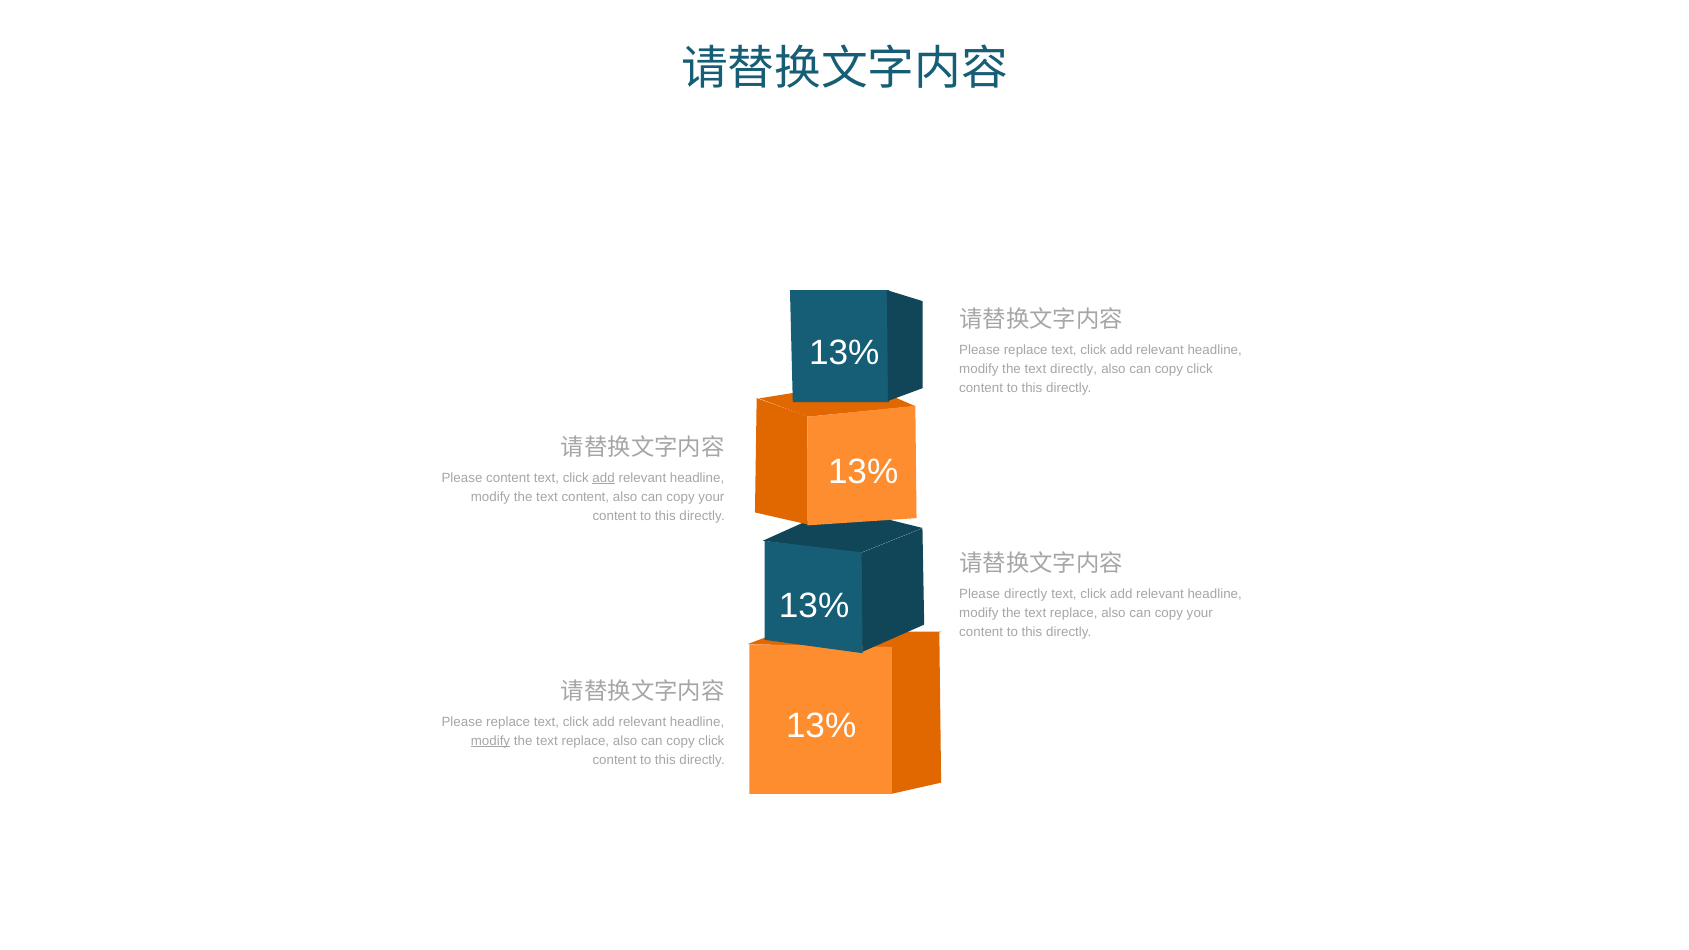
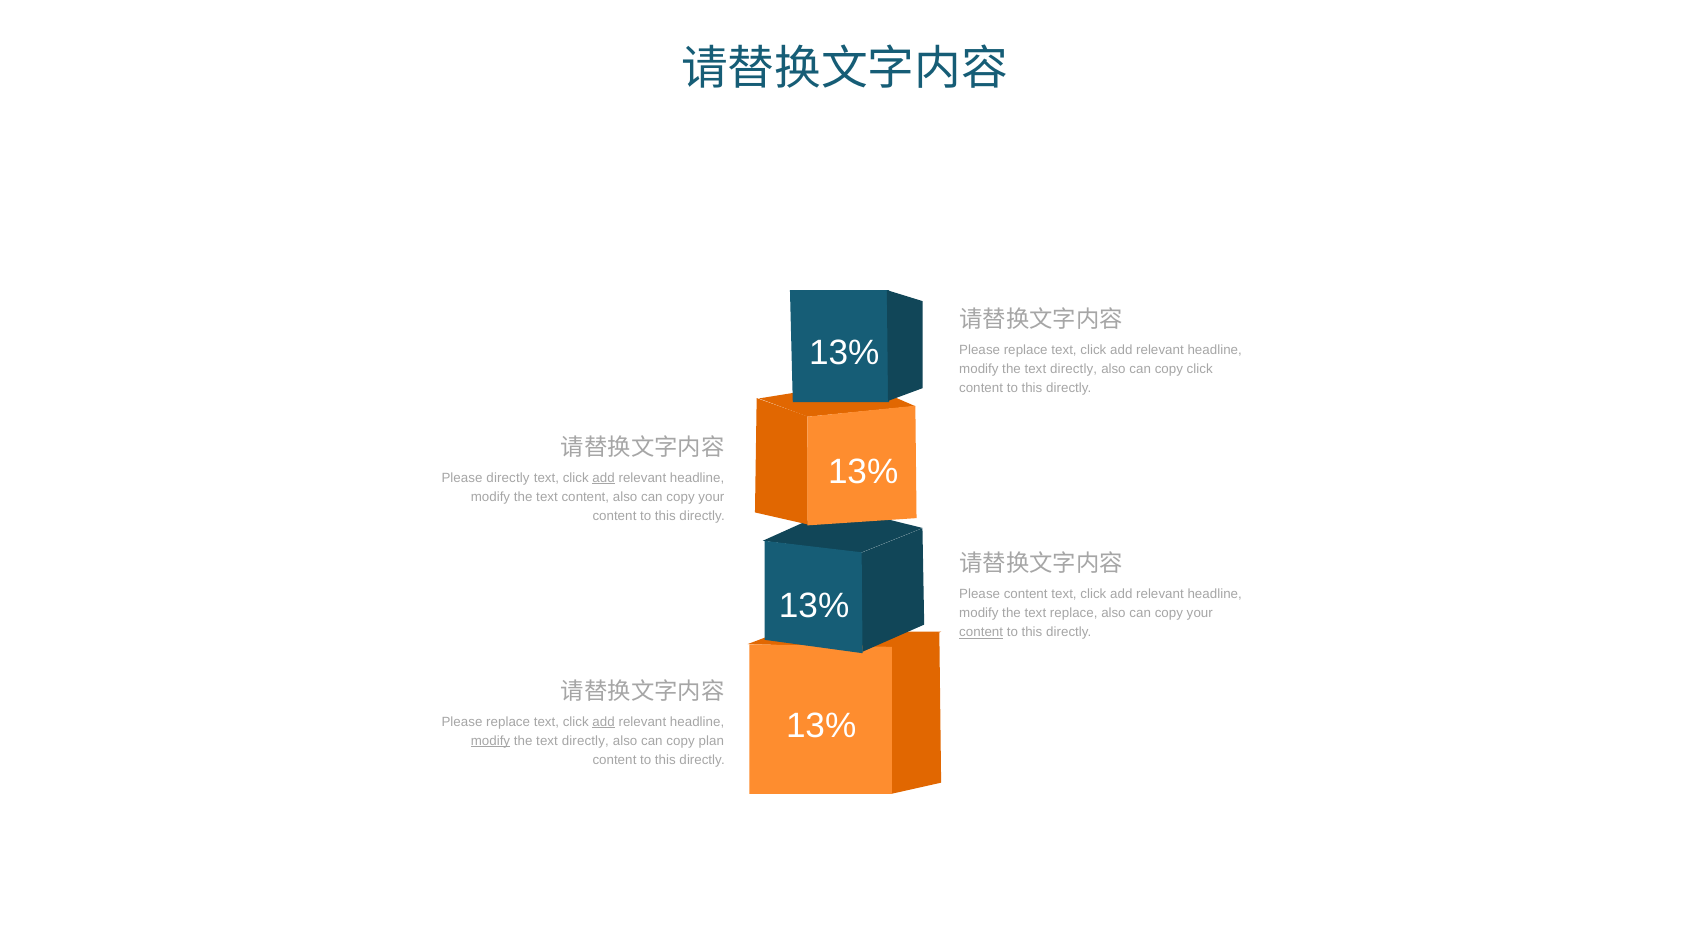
Please content: content -> directly (508, 478)
Please directly: directly -> content (1026, 594)
content underline: none -> present (981, 632)
add underline: none -> present (604, 722)
replace: replace -> directly (585, 741)
click: click -> plan (711, 741)
